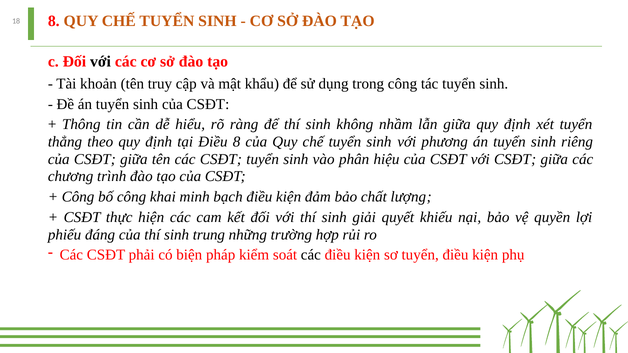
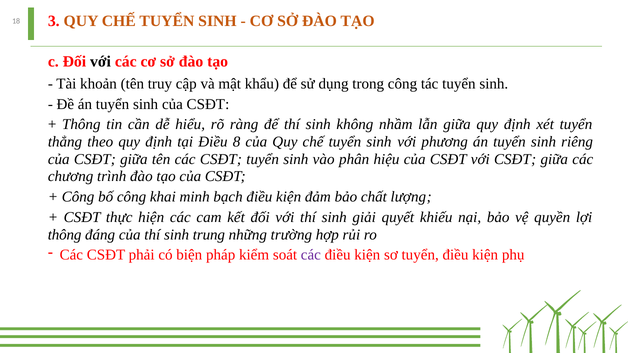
18 8: 8 -> 3 (54, 21)
phiếu: phiếu -> thông (65, 235)
các colour: black -> purple (311, 255)
